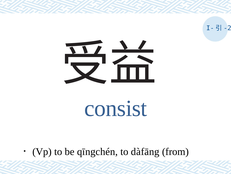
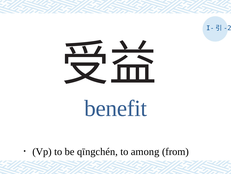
consist: consist -> benefit (116, 108)
dàfāng: dàfāng -> among (145, 151)
